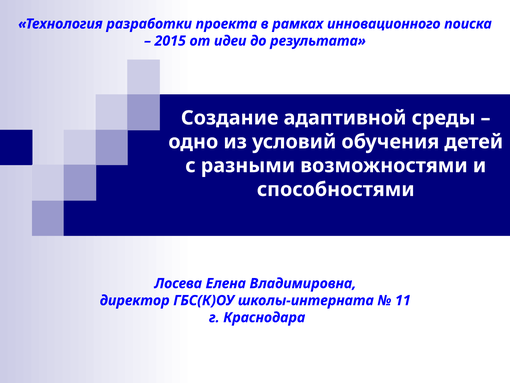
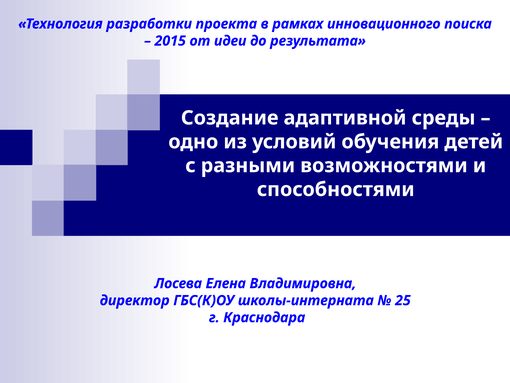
11: 11 -> 25 (403, 300)
